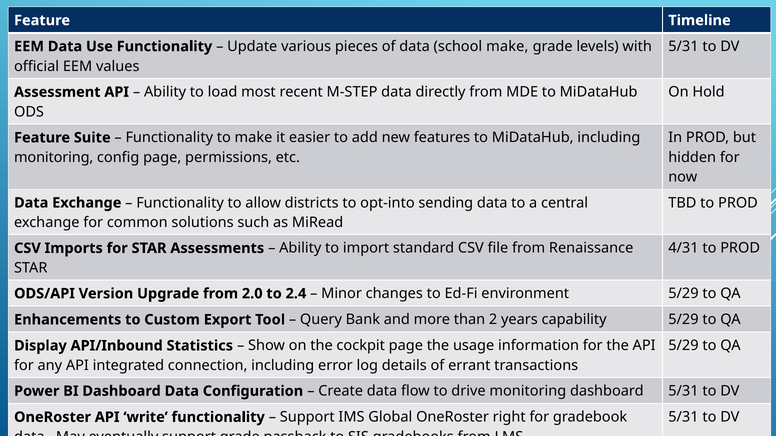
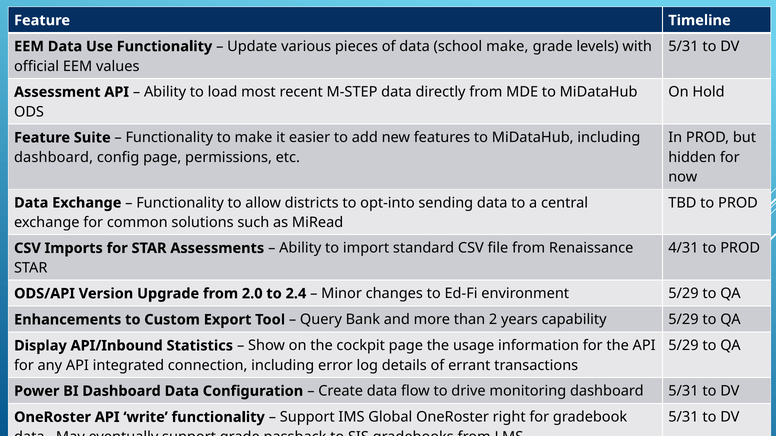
monitoring: monitoring -> dashboard (54, 158)
